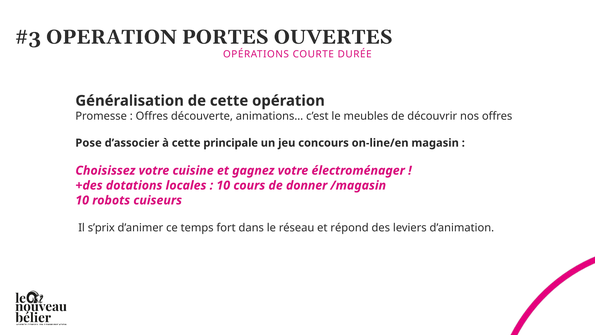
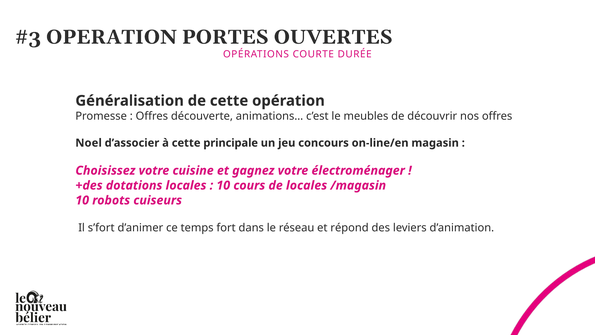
Pose: Pose -> Noel (89, 143)
de donner: donner -> locales (307, 185)
s’prix: s’prix -> s’fort (101, 228)
